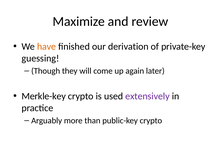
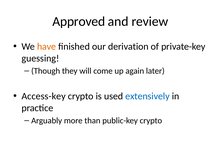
Maximize: Maximize -> Approved (79, 21)
Merkle-key: Merkle-key -> Access-key (44, 96)
extensively colour: purple -> blue (147, 96)
